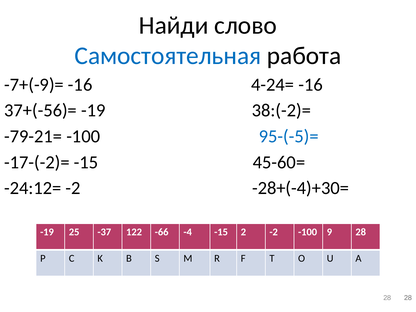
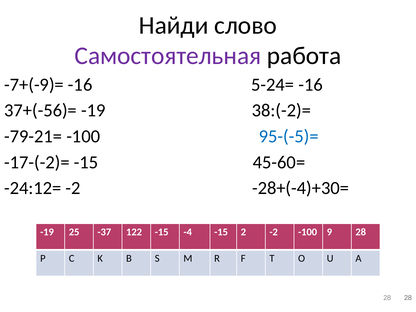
Самостоятельная colour: blue -> purple (168, 56)
4-24=: 4-24= -> 5-24= (273, 85)
122 -66: -66 -> -15 (162, 232)
